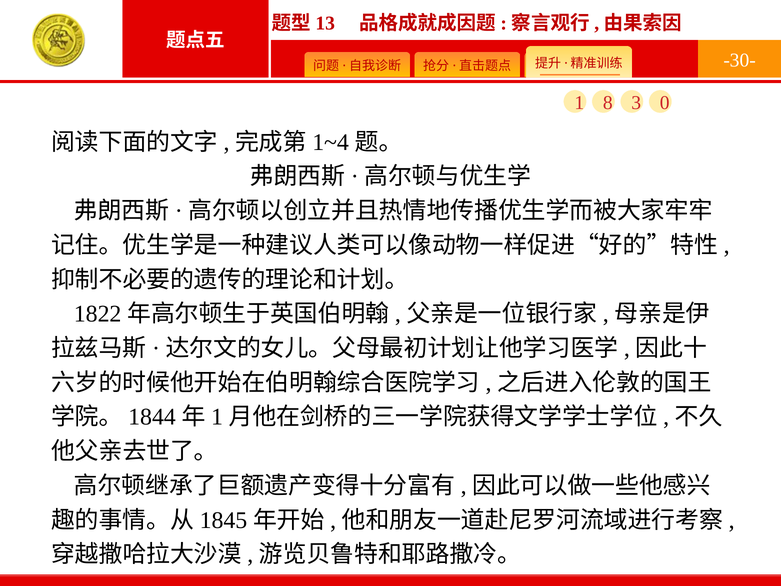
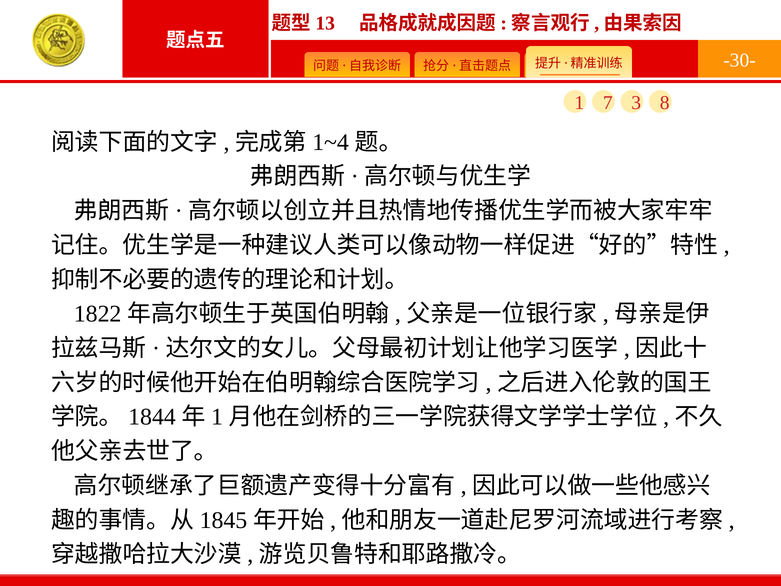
8: 8 -> 7 (608, 103)
0: 0 -> 8 (665, 103)
